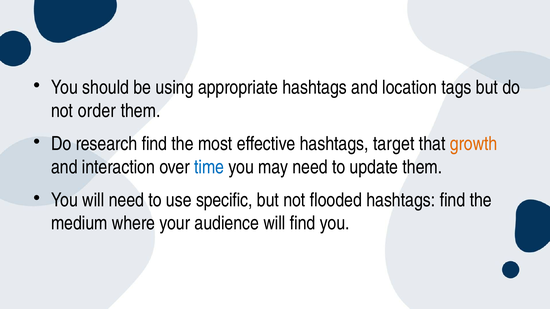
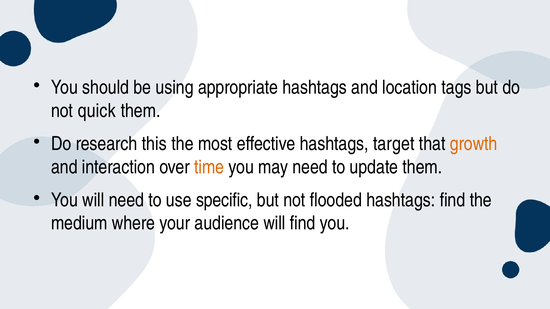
order: order -> quick (97, 111)
research find: find -> this (154, 144)
time colour: blue -> orange (209, 167)
